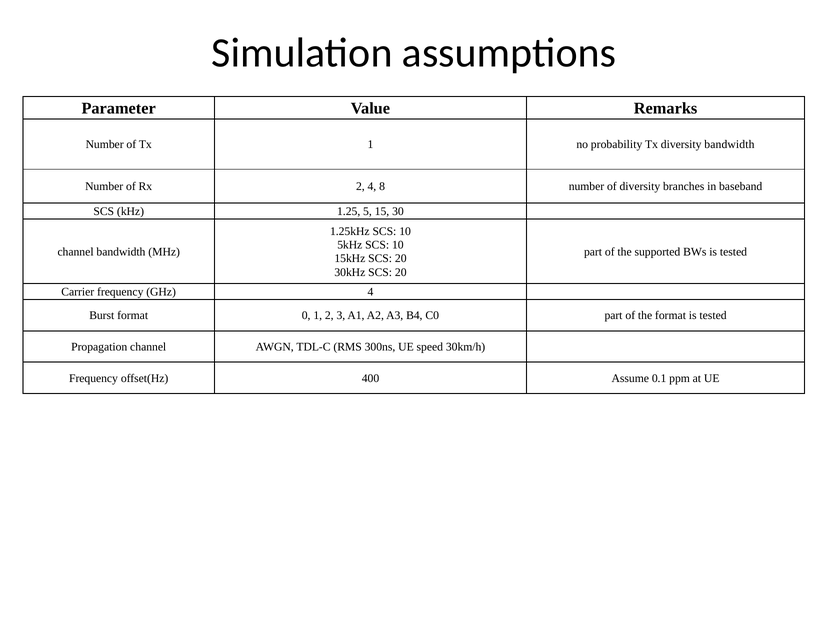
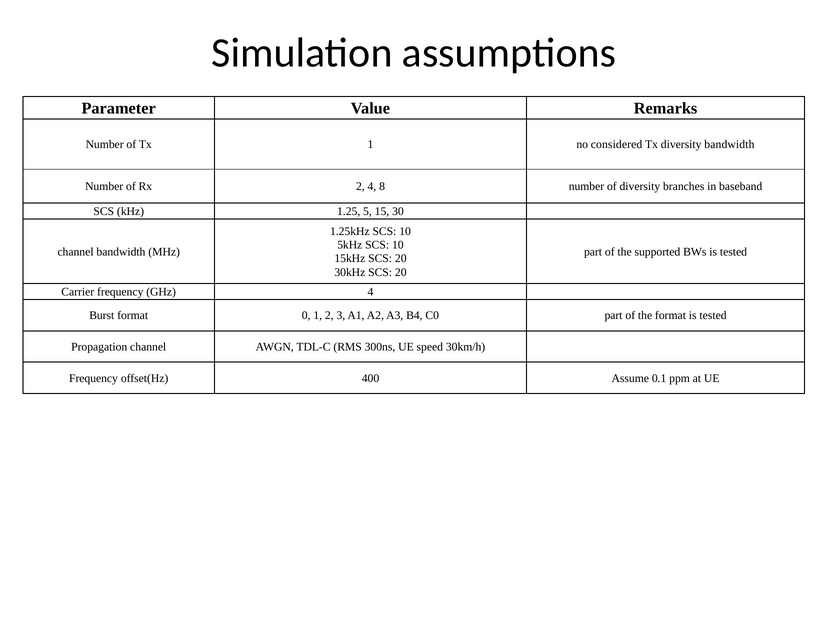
probability: probability -> considered (617, 145)
